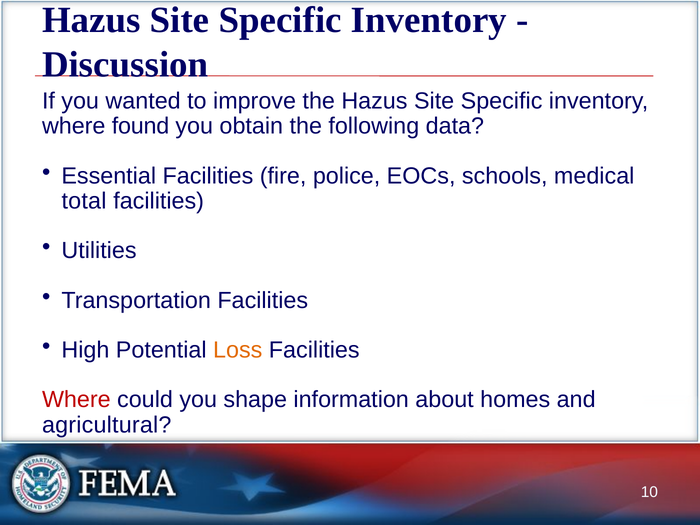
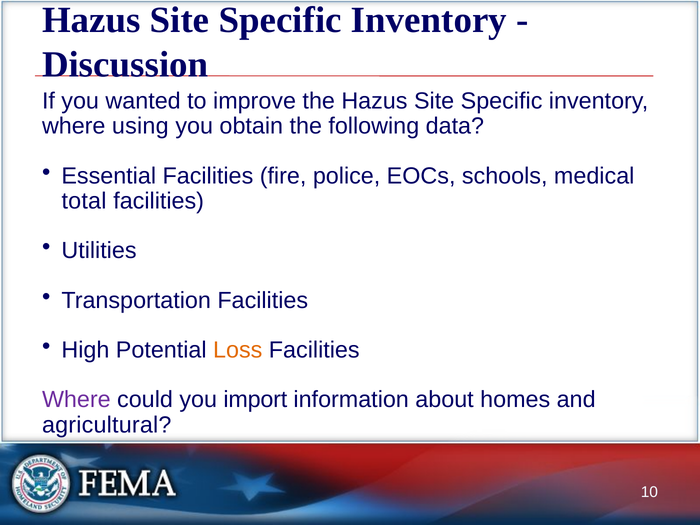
found: found -> using (140, 126)
Where colour: red -> purple (76, 400)
shape: shape -> import (255, 400)
